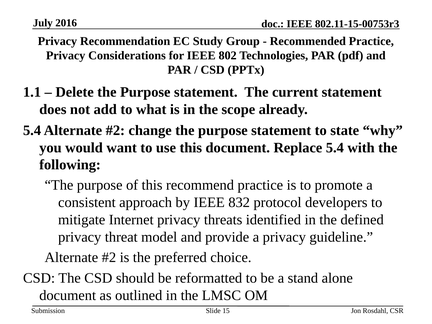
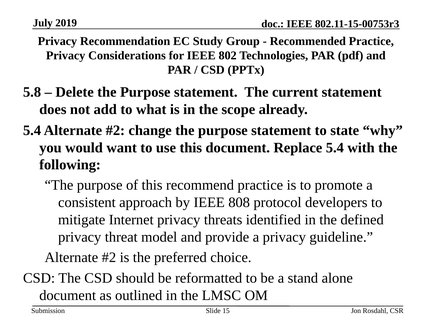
2016: 2016 -> 2019 (66, 23)
1.1: 1.1 -> 5.8 (32, 92)
832: 832 -> 808 (239, 202)
